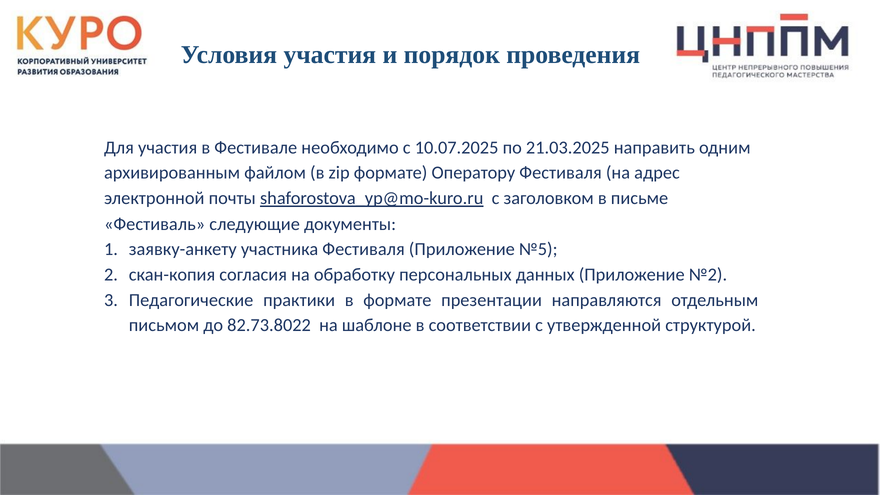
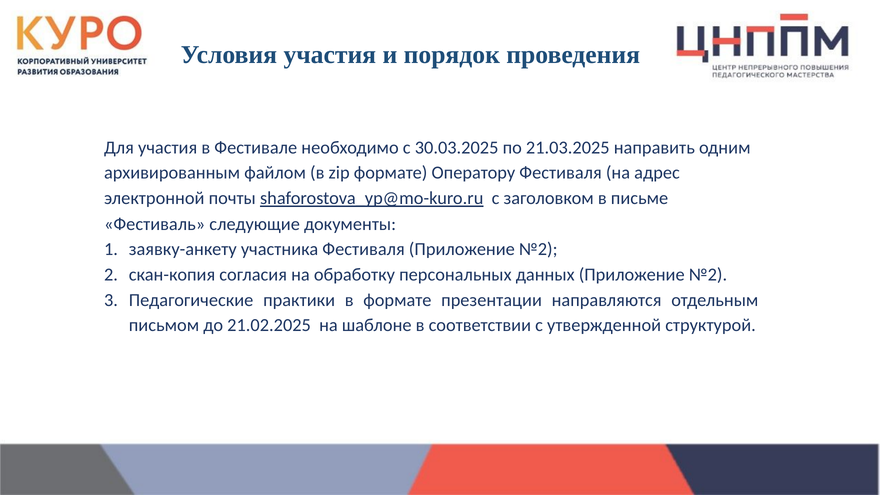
10.07.2025: 10.07.2025 -> 30.03.2025 (457, 148)
Фестиваля Приложение №5: №5 -> №2 (538, 249)
82.73.8022: 82.73.8022 -> 21.02.2025 (269, 325)
